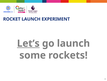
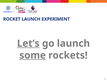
some underline: none -> present (33, 55)
